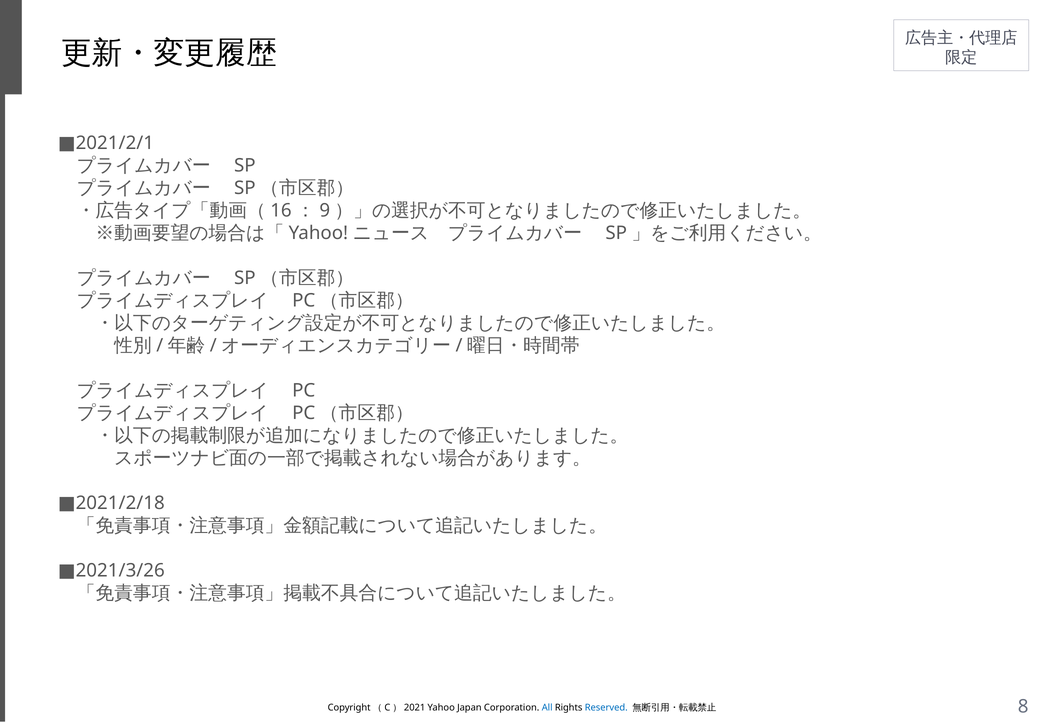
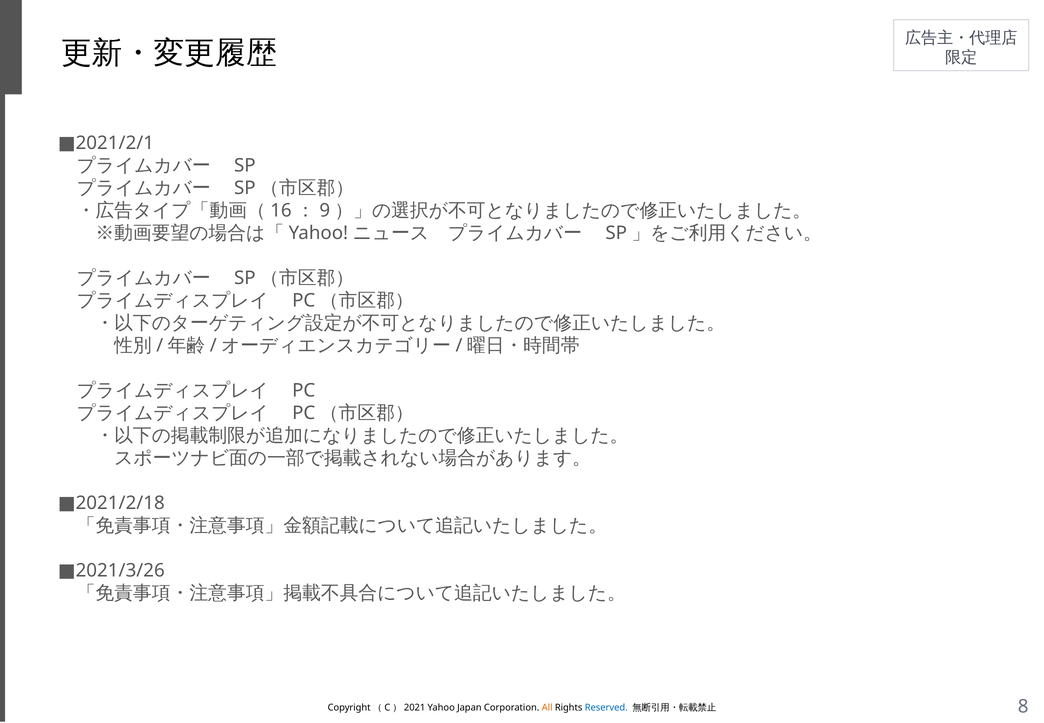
All colour: blue -> orange (547, 708)
